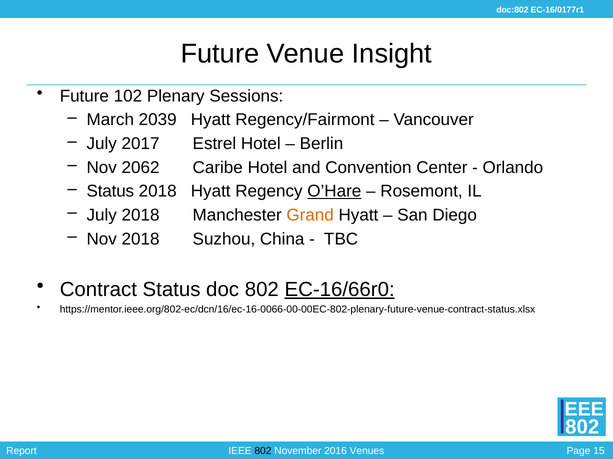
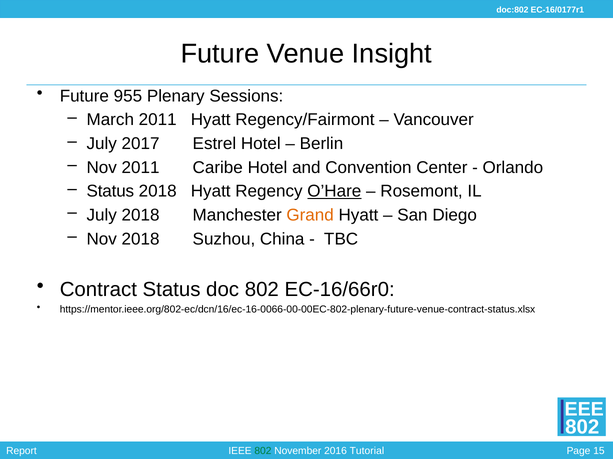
102: 102 -> 955 (128, 96)
March 2039: 2039 -> 2011 (158, 120)
Nov 2062: 2062 -> 2011 (141, 168)
EC-16/66r0 underline: present -> none (340, 290)
802 colour: black -> green (263, 452)
Venues: Venues -> Tutorial (367, 452)
